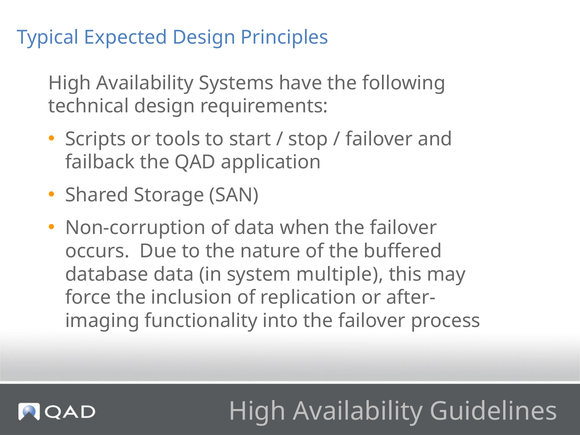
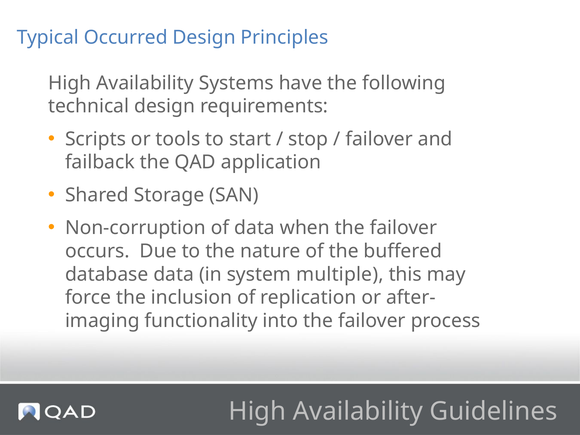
Expected: Expected -> Occurred (126, 38)
